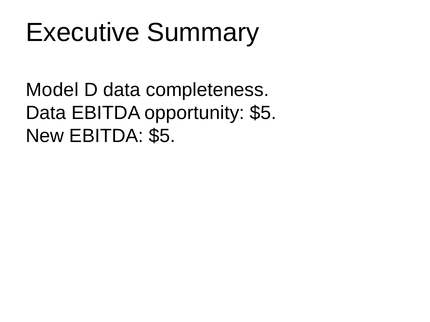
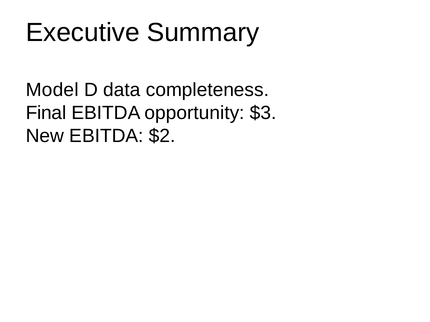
Data: Data -> Final (46, 113)
opportunity $5: $5 -> $3 (263, 113)
EBITDA $5: $5 -> $2 (162, 136)
